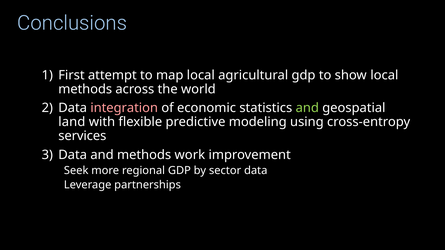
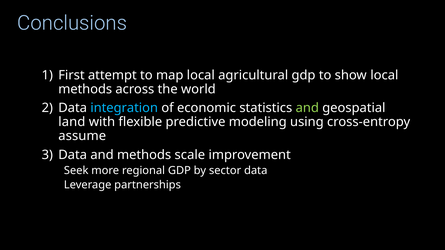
integration colour: pink -> light blue (124, 108)
services: services -> assume (82, 136)
work: work -> scale (190, 155)
